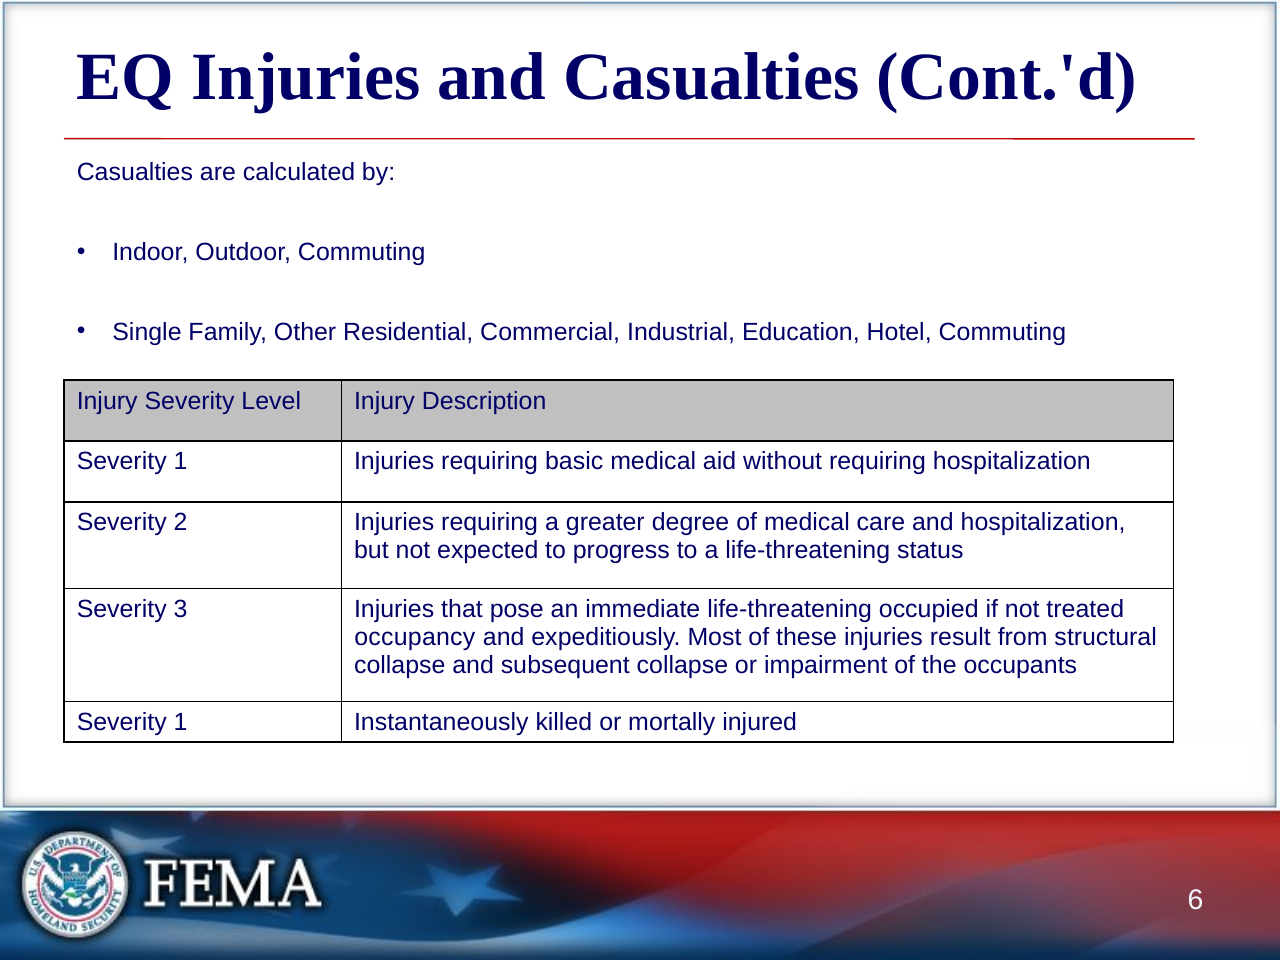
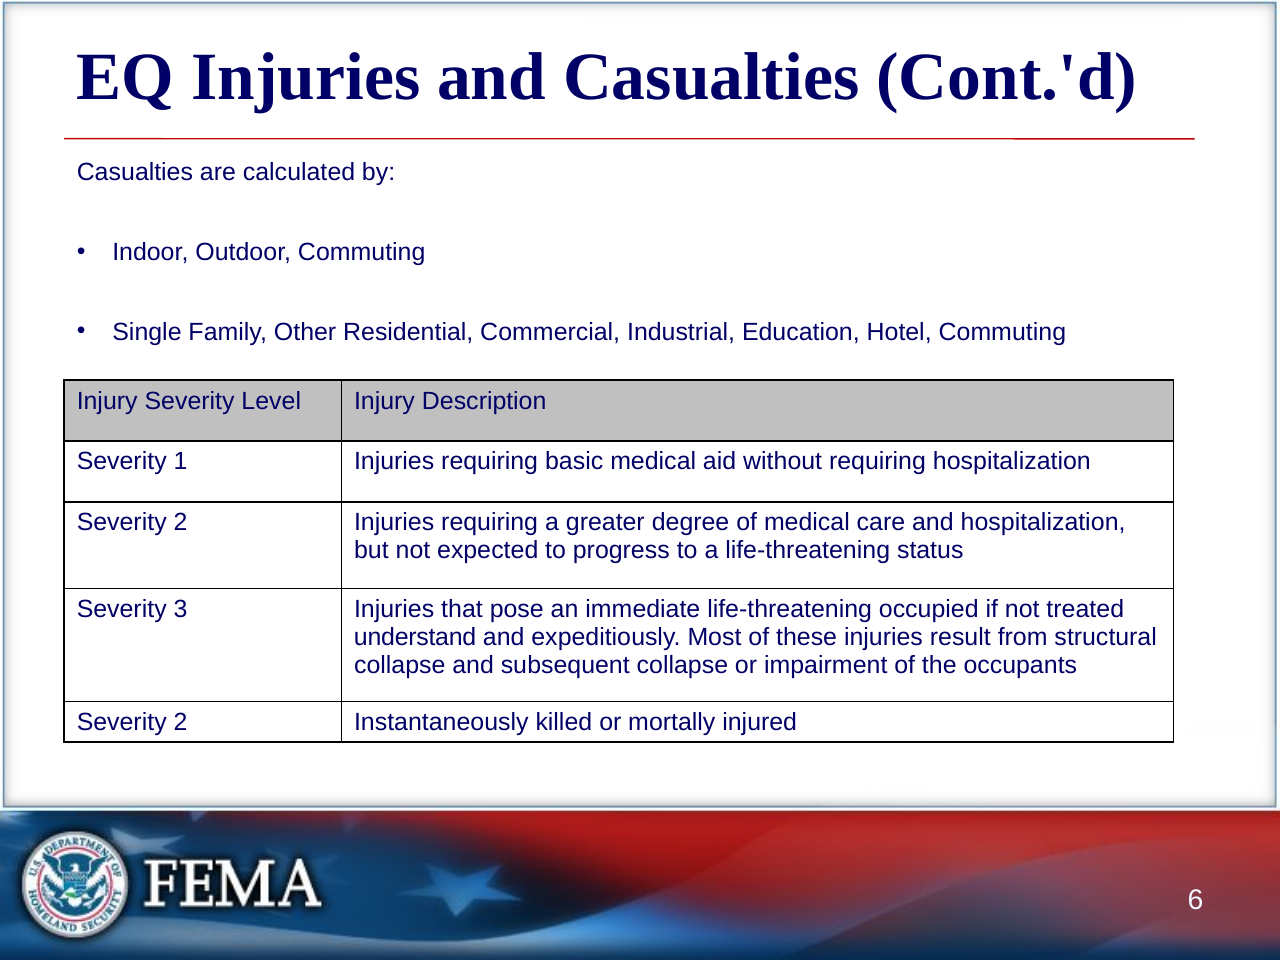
occupancy: occupancy -> understand (415, 637)
1: 1 -> 2 (181, 722)
